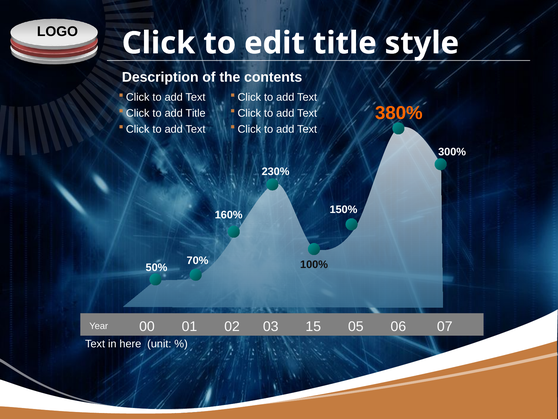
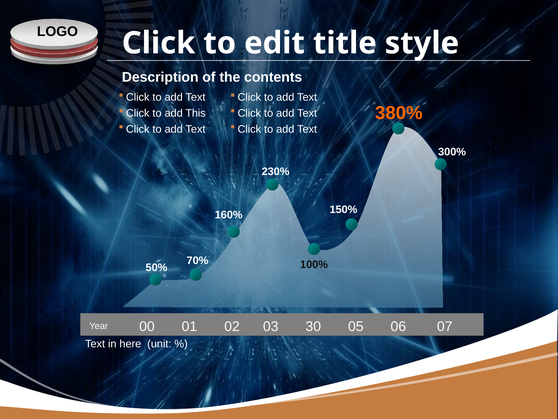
add Title: Title -> This (196, 113)
15: 15 -> 30 (313, 326)
